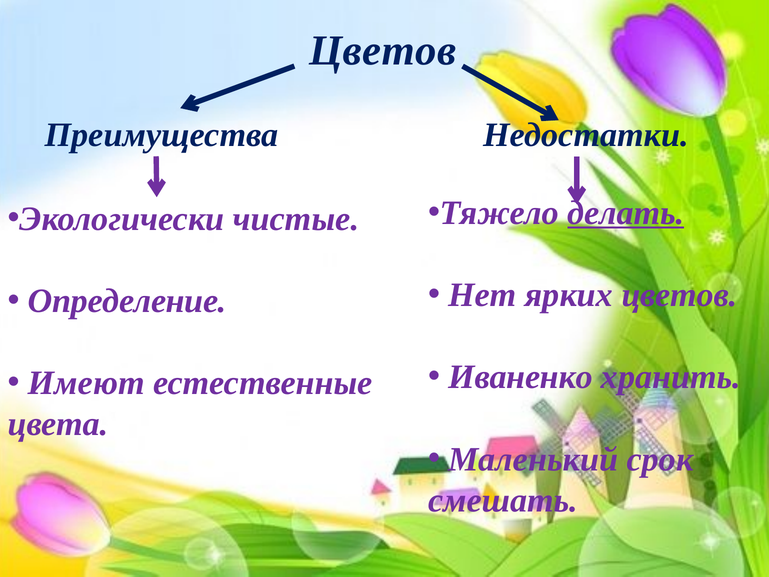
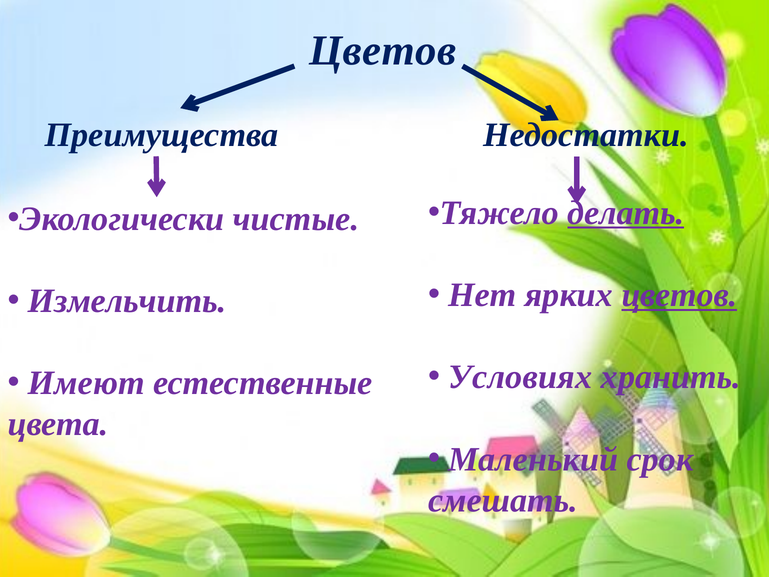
цветов underline: none -> present (679, 295)
Определение: Определение -> Измельчить (127, 301)
Иваненко: Иваненко -> Условиях (520, 377)
